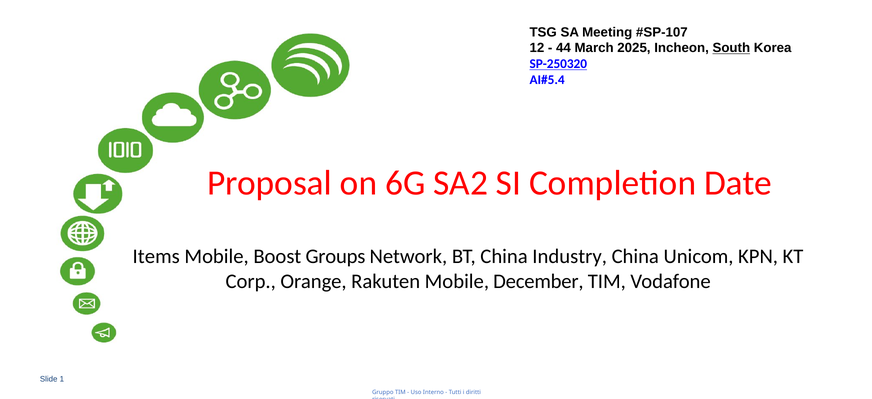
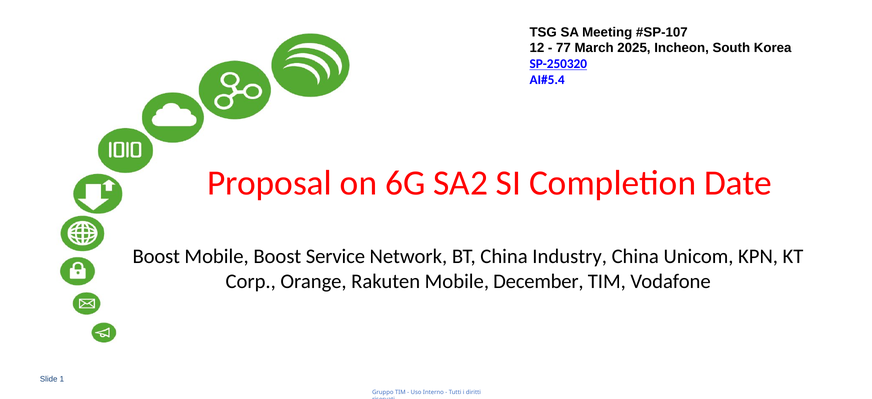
44: 44 -> 77 (563, 48)
South underline: present -> none (731, 48)
Items: Items -> Boost (156, 257)
Groups: Groups -> Service (335, 257)
